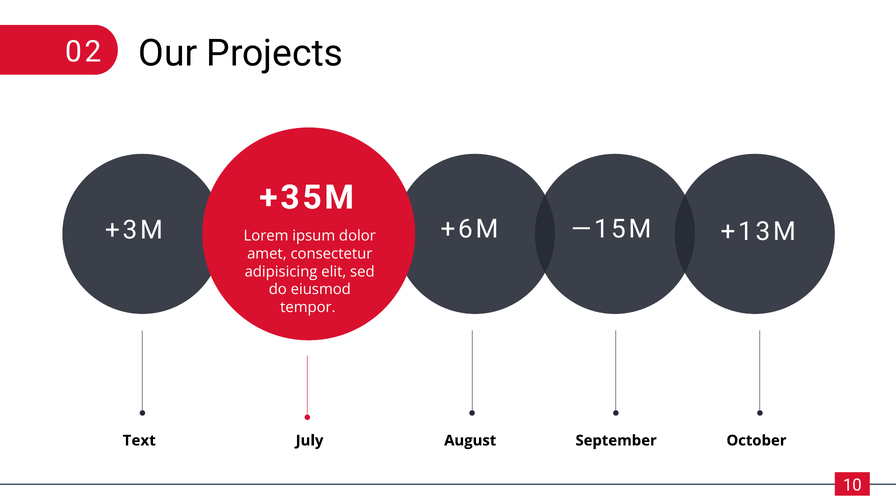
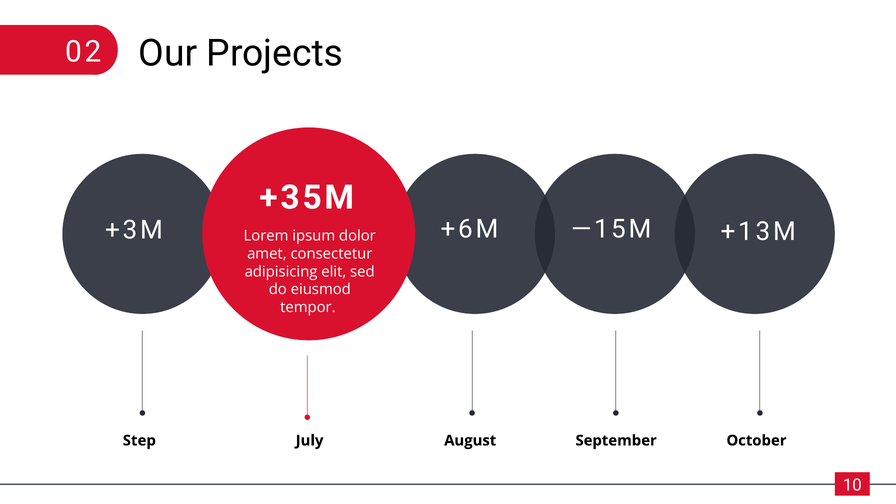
Text: Text -> Step (139, 441)
